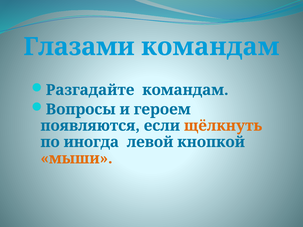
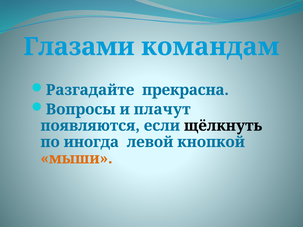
Разгадайте командам: командам -> прекрасна (185, 90)
героем: героем -> плачут (162, 109)
щёлкнуть colour: orange -> black (223, 126)
